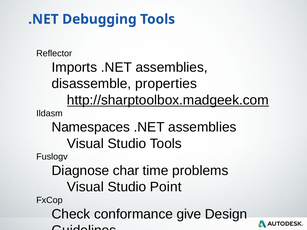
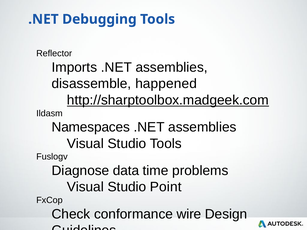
properties: properties -> happened (166, 84)
char: char -> data (126, 171)
give: give -> wire (189, 214)
